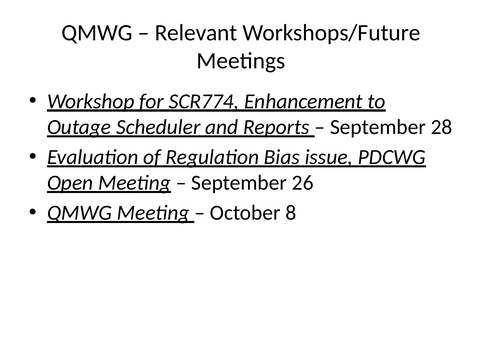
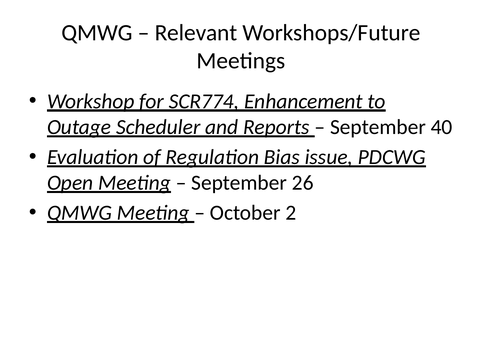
28: 28 -> 40 (442, 127)
8: 8 -> 2 (291, 213)
